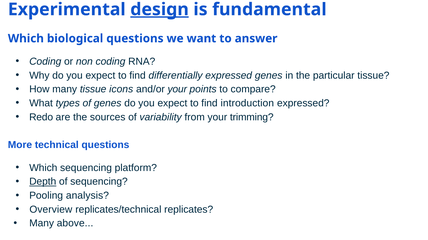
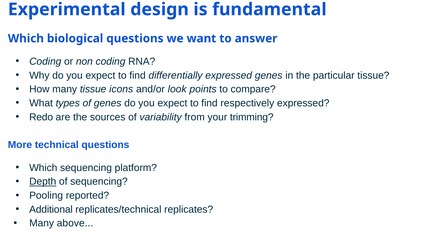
design underline: present -> none (160, 9)
and/or your: your -> look (177, 90)
introduction: introduction -> respectively (247, 104)
analysis: analysis -> reported (87, 196)
Overview: Overview -> Additional (51, 210)
